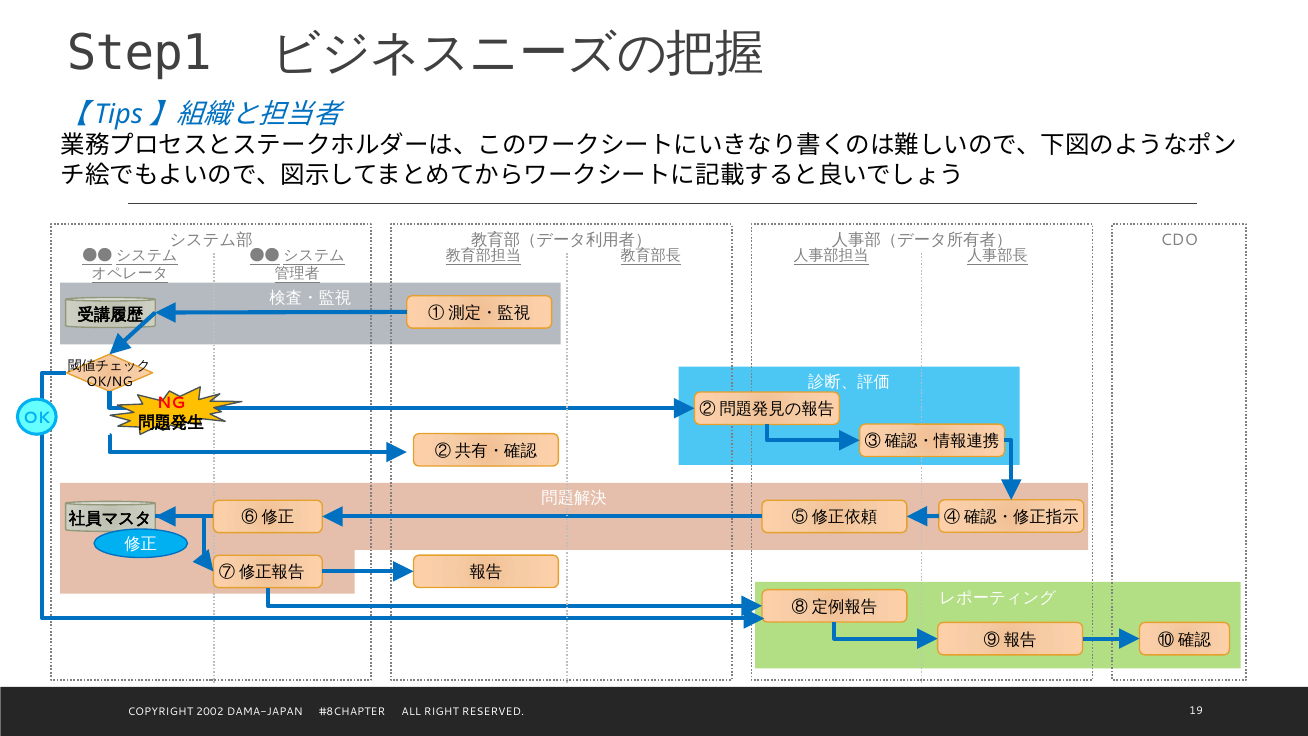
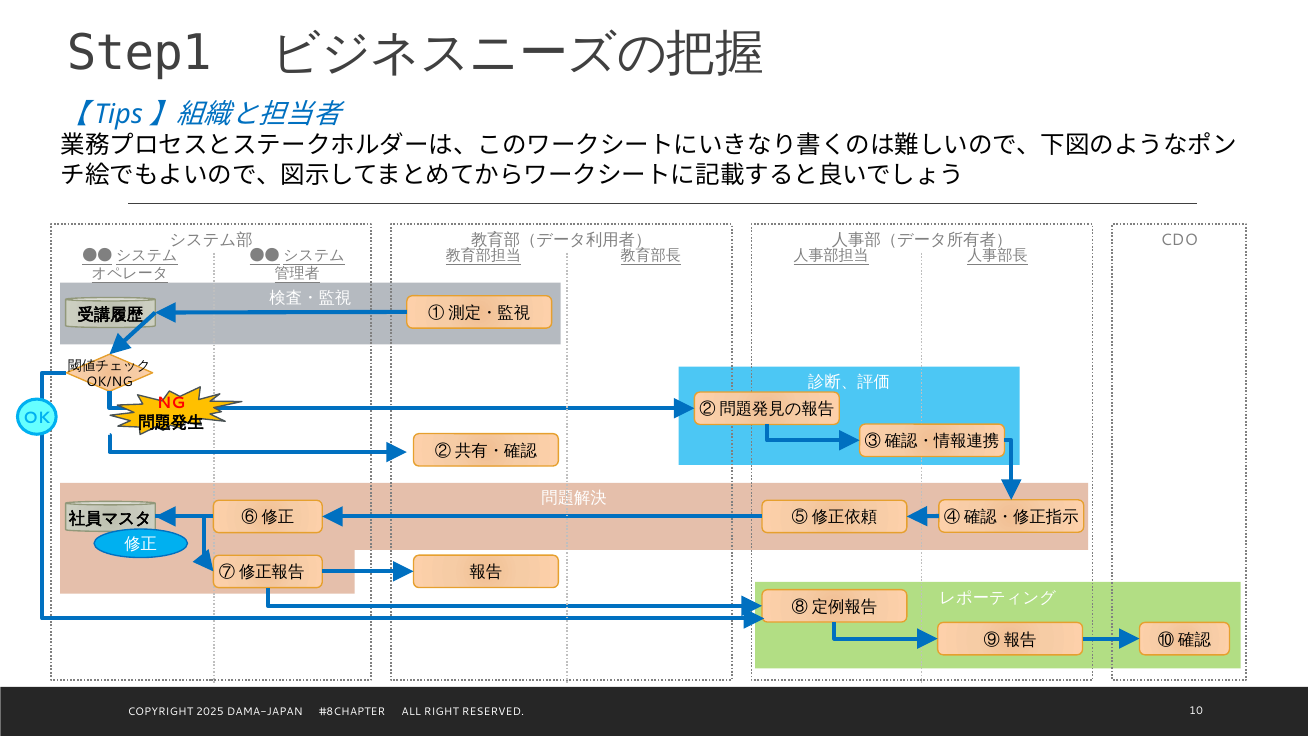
2002: 2002 -> 2025 (210, 712)
19: 19 -> 10 (1196, 711)
